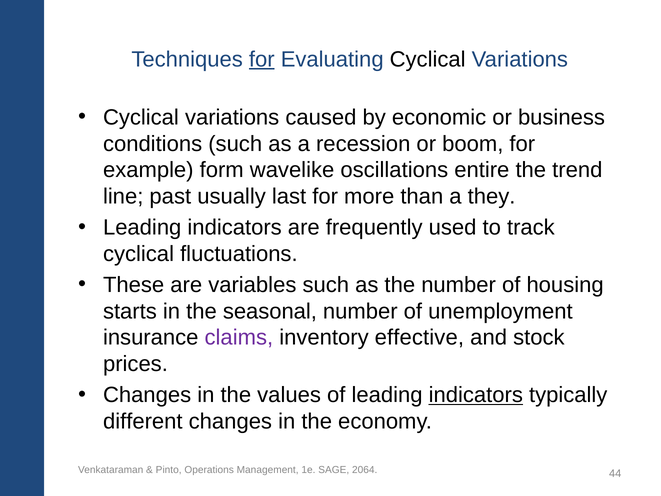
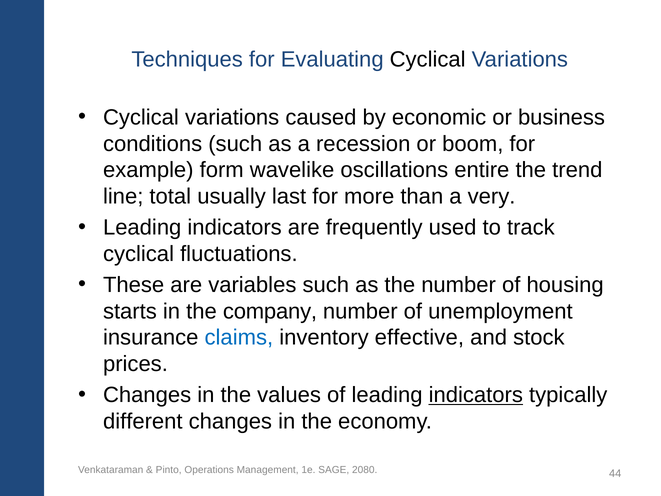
for underline: present -> none (262, 59)
past: past -> total (170, 197)
they: they -> very (492, 197)
seasonal: seasonal -> company (270, 311)
claims colour: purple -> blue (239, 338)
2064: 2064 -> 2080 (365, 470)
